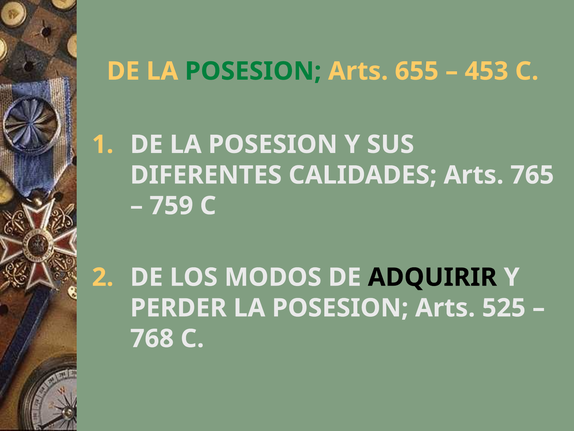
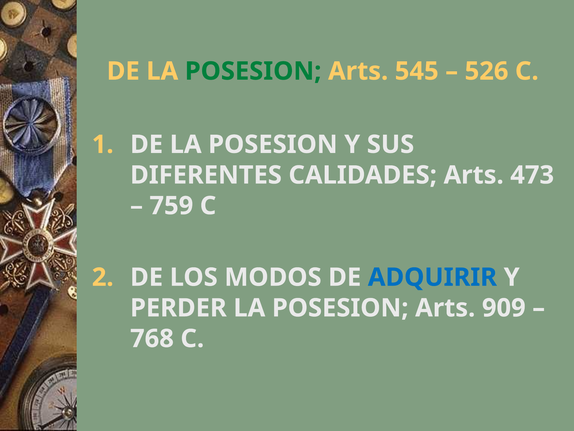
655: 655 -> 545 (417, 71)
453: 453 -> 526 (487, 71)
765: 765 -> 473 (532, 175)
ADQUIRIR colour: black -> blue (432, 277)
525: 525 -> 909 (504, 308)
